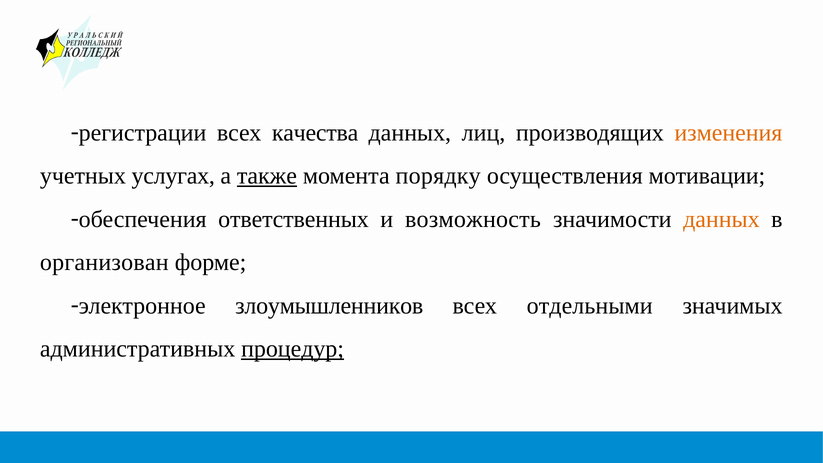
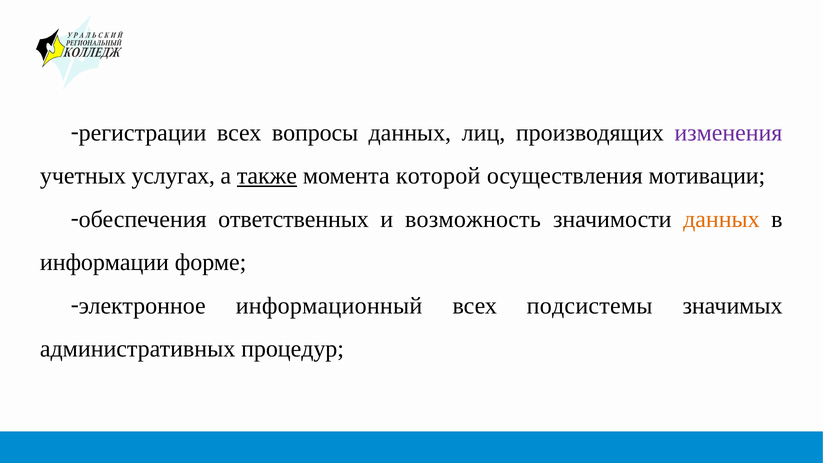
качества: качества -> вопросы (315, 133)
изменения colour: orange -> purple (728, 133)
порядку: порядку -> которой (438, 176)
организован: организован -> информации (104, 262)
злоумышленников: злоумышленников -> информационный (329, 306)
отдельными: отдельными -> подсистемы (590, 306)
процедур underline: present -> none (293, 349)
